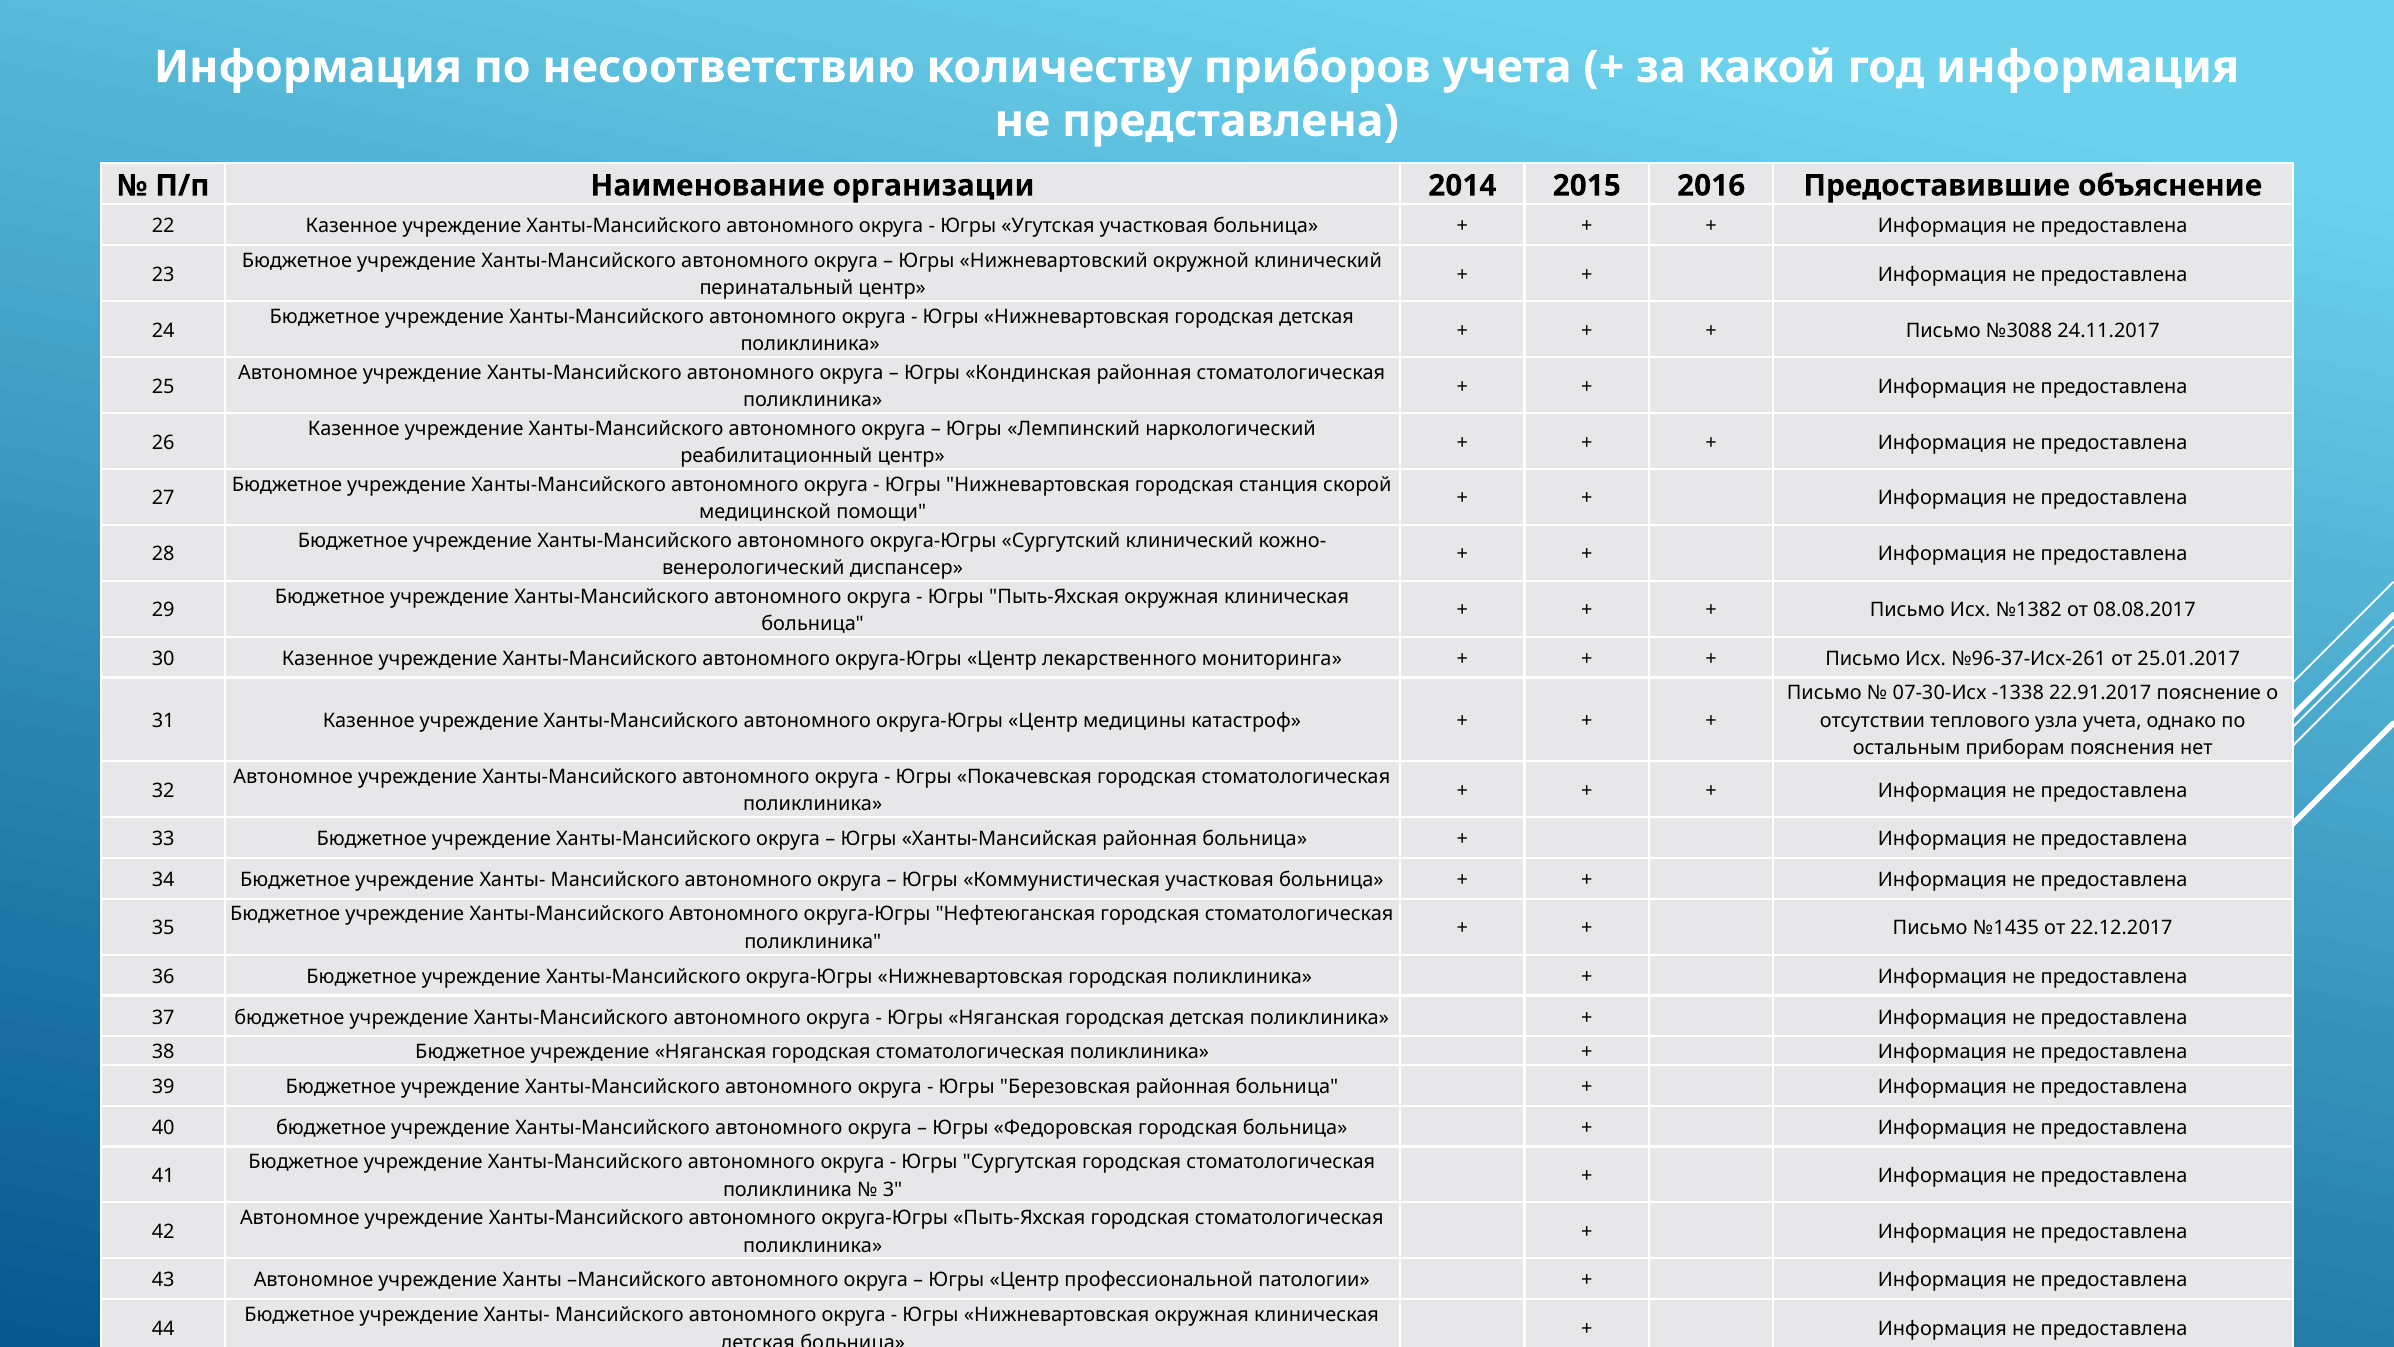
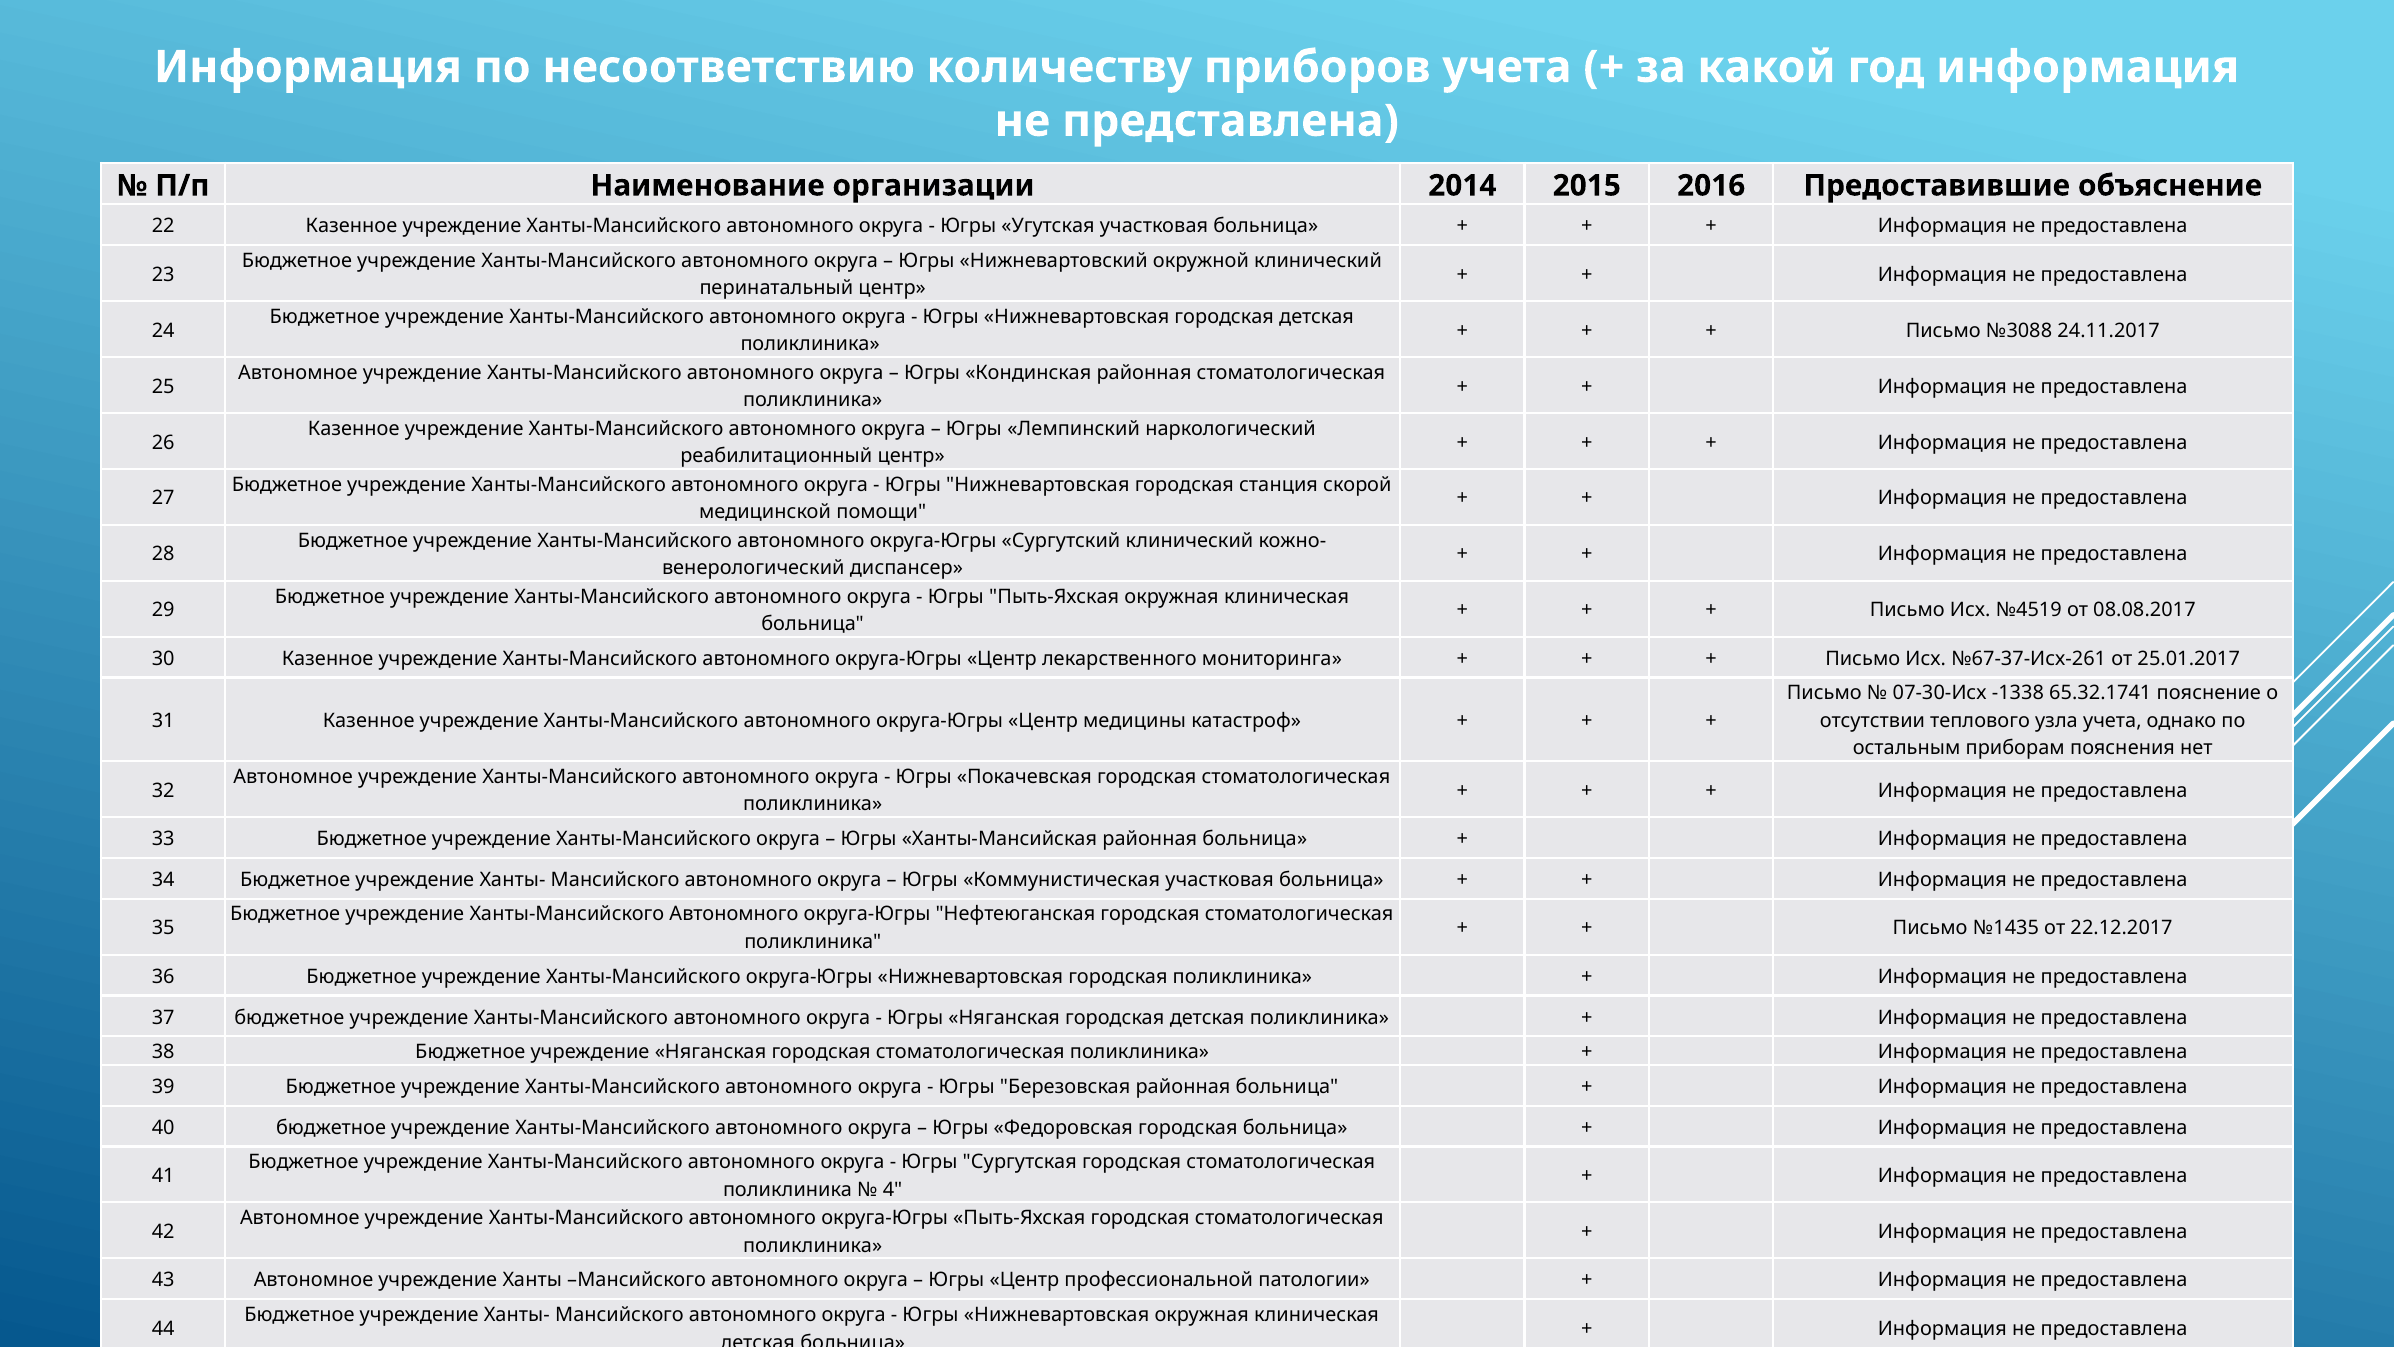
№1382: №1382 -> №4519 (2029, 610)
№96-37-Исх-261: №96-37-Исх-261 -> №67-37-Исх-261 (2029, 658)
22.91.2017: 22.91.2017 -> 65.32.1741 (2100, 693)
3: 3 -> 4 (893, 1189)
